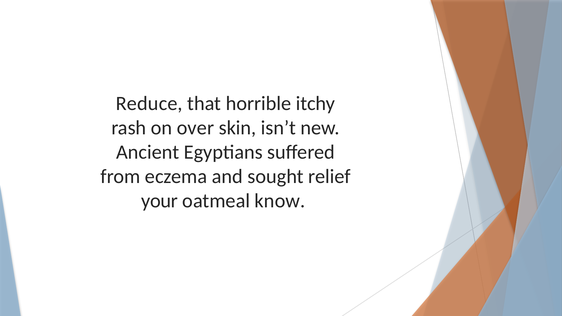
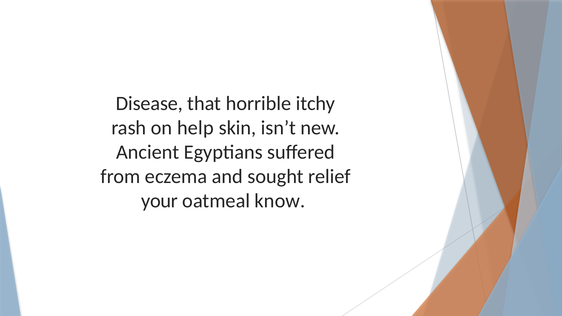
Reduce: Reduce -> Disease (149, 104)
over: over -> help (195, 128)
